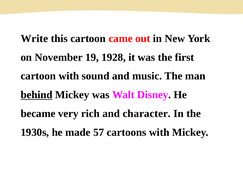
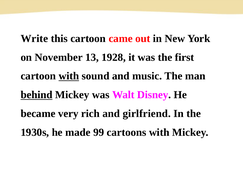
19: 19 -> 13 (92, 57)
with underline: none -> present (69, 76)
character: character -> girlfriend (147, 114)
57: 57 -> 99 (99, 132)
